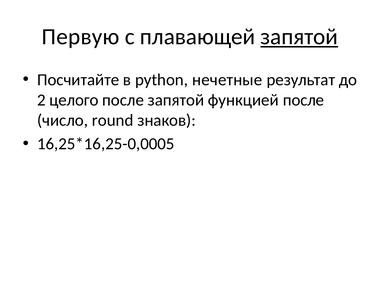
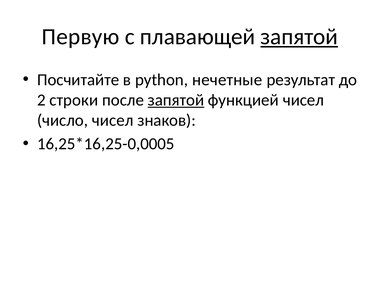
целого: целого -> строки (74, 100)
запятой underline: none -> present (176, 100)
функцией после: после -> чисел (303, 100)
число round: round -> чисел (113, 120)
